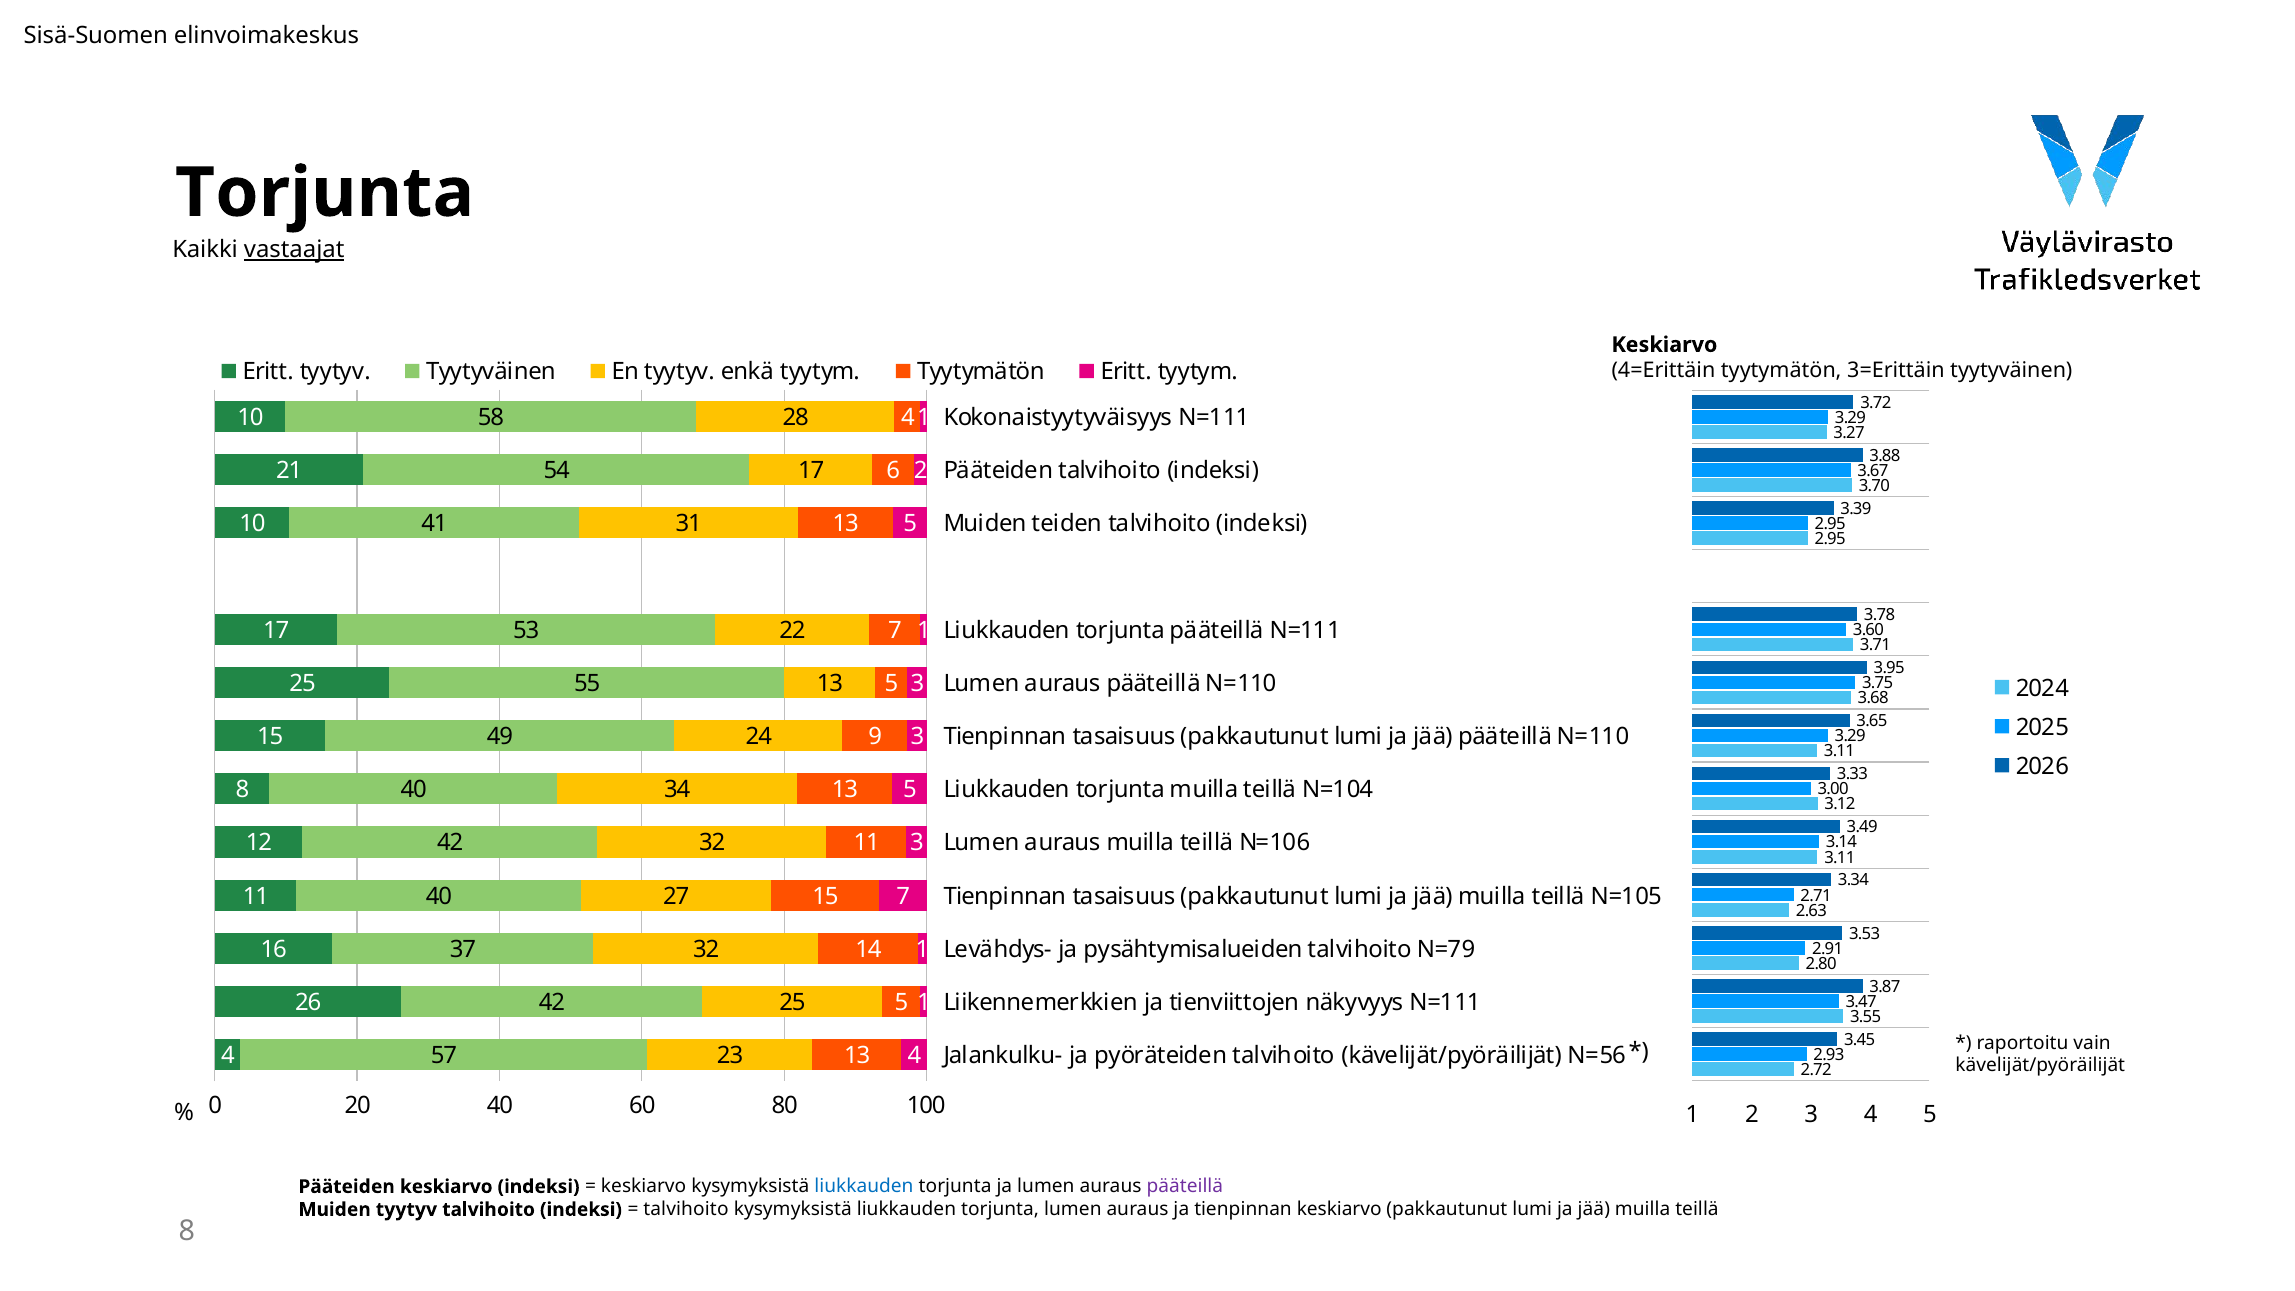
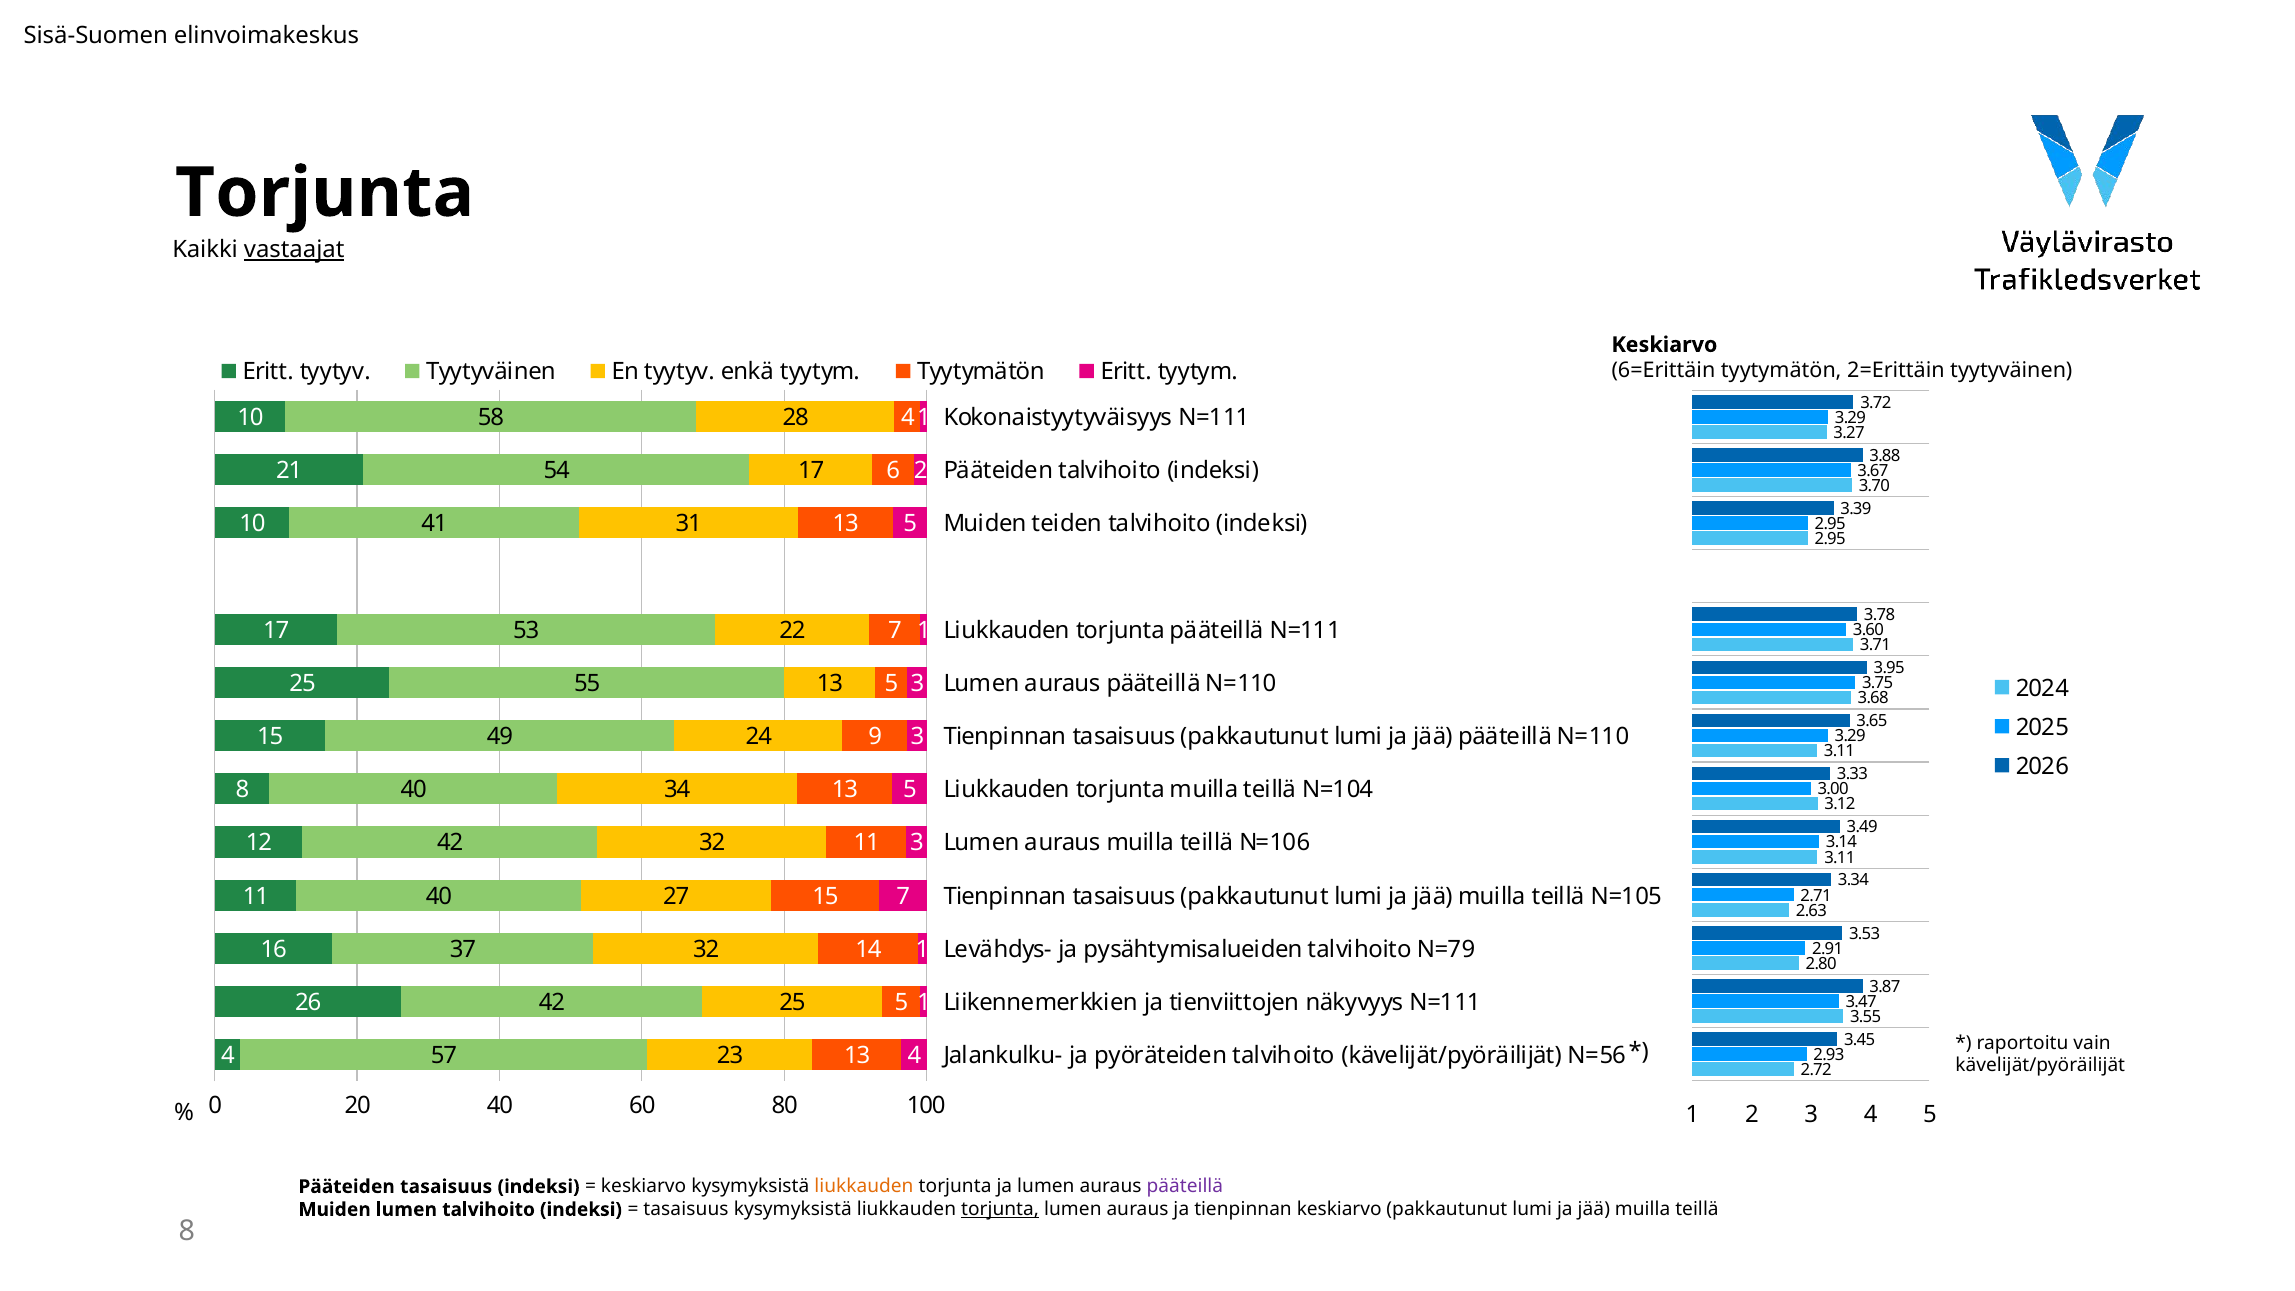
4=Erittäin: 4=Erittäin -> 6=Erittäin (1663, 371)
3=Erittäin: 3=Erittäin -> 2=Erittäin (1896, 371)
Pääteiden keskiarvo: keskiarvo -> tasaisuus (446, 1187)
liukkauden colour: blue -> orange (864, 1187)
Muiden tyytyv: tyytyv -> lumen (406, 1209)
talvihoito: talvihoito -> tasaisuus (686, 1209)
torjunta underline: none -> present (1000, 1209)
